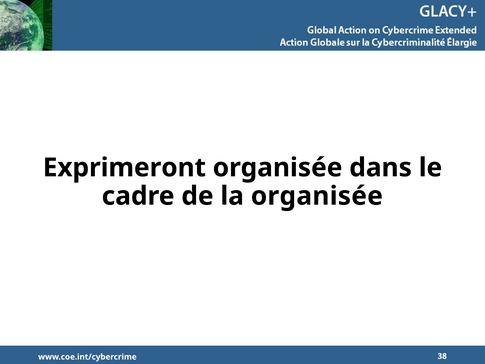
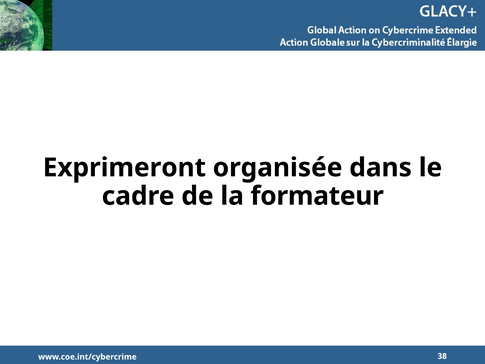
la organisée: organisée -> formateur (317, 196)
